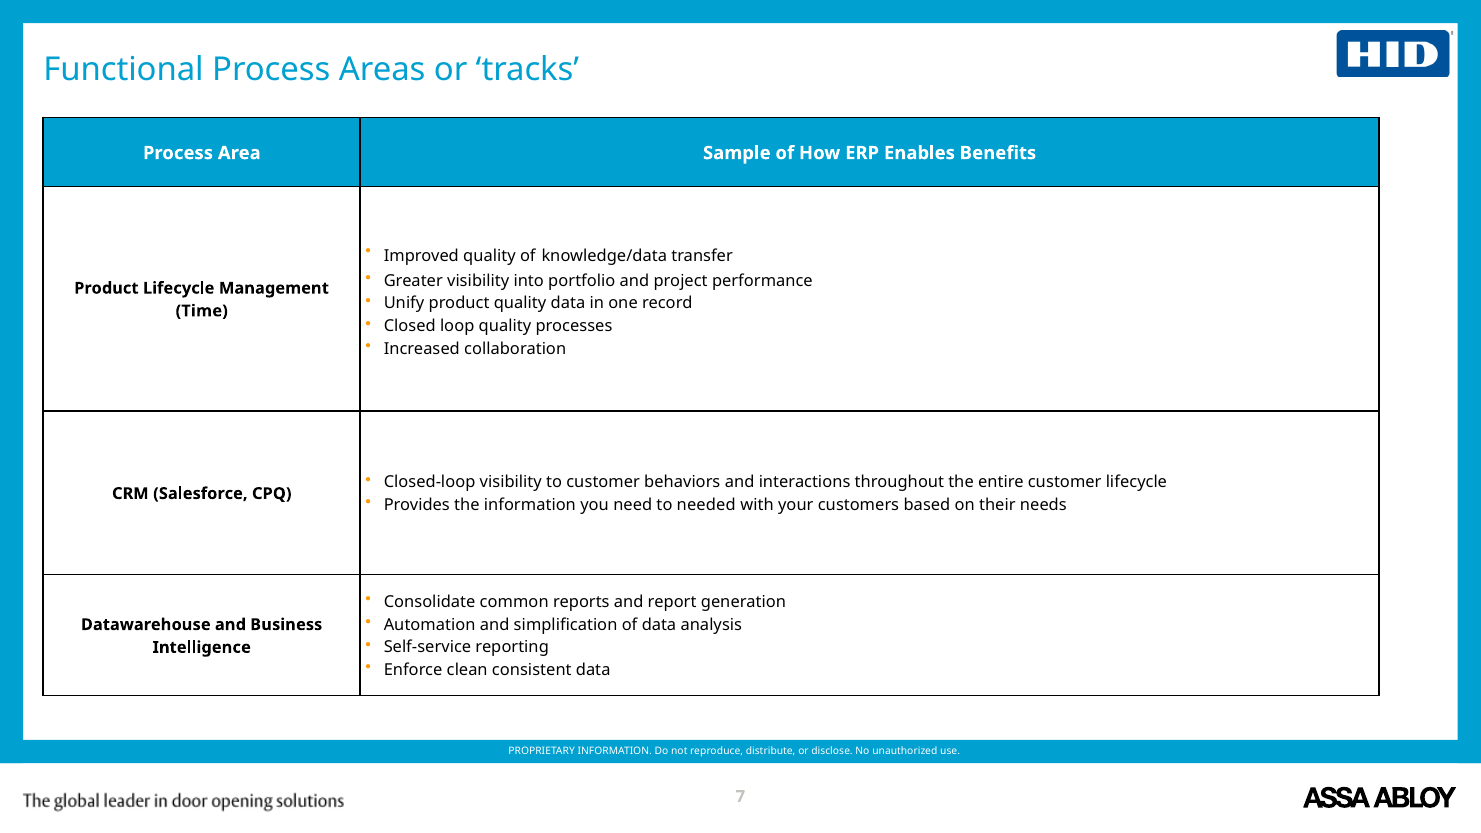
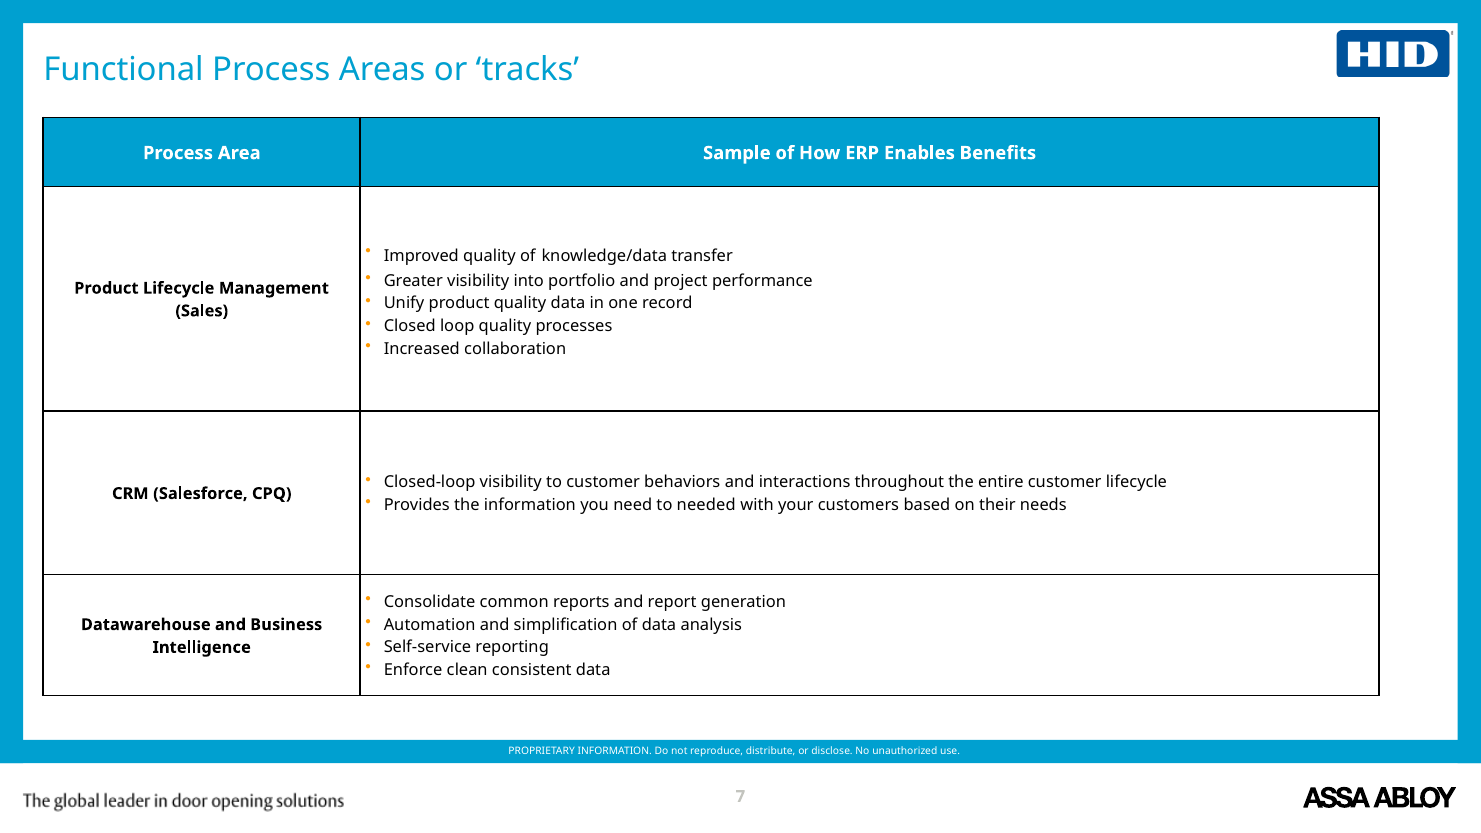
Time: Time -> Sales (202, 311)
